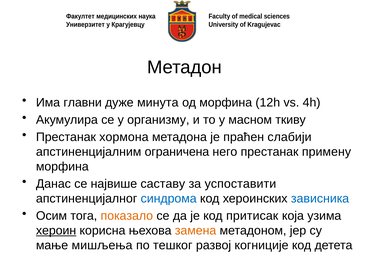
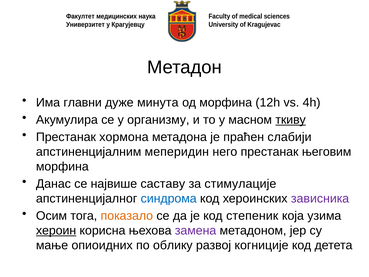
ткиву underline: none -> present (291, 120)
ограничена: ограничена -> меперидин (177, 152)
примену: примену -> његовим (327, 152)
успоставити: успоставити -> стимулације (240, 184)
зависника colour: blue -> purple (320, 198)
притисак: притисак -> степеник (252, 216)
замена colour: orange -> purple (196, 230)
мишљења: мишљења -> опиоидних (102, 245)
тешког: тешког -> облику (173, 245)
